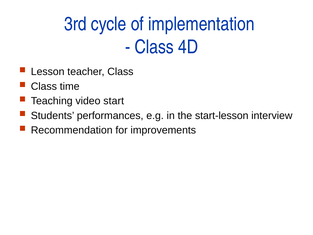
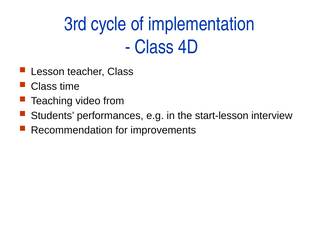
start: start -> from (114, 101)
